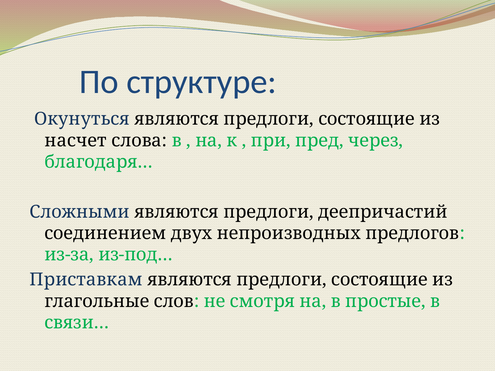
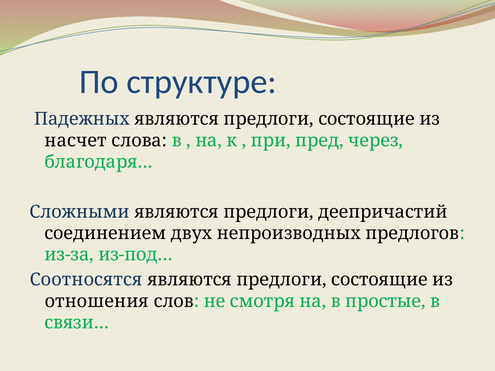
Окунуться: Окунуться -> Падежных (82, 119)
Приставкам: Приставкам -> Соотносятся (86, 280)
глагольные: глагольные -> отношения (97, 301)
